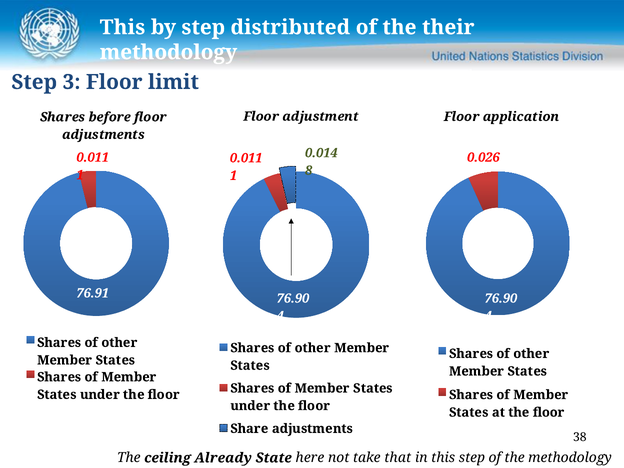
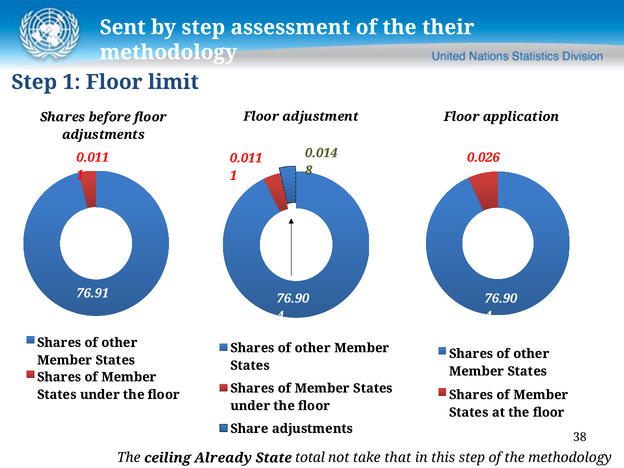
This: This -> Sent (123, 27)
distributed: distributed -> assessment (290, 27)
Step 3: 3 -> 1 (72, 82)
here: here -> total (310, 458)
